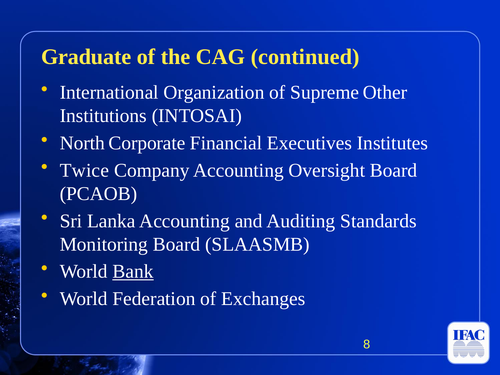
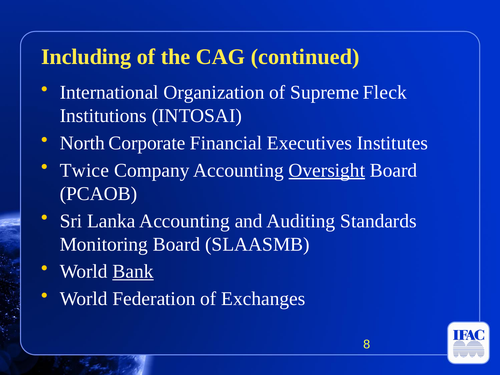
Graduate: Graduate -> Including (86, 57)
Other: Other -> Fleck (385, 93)
Oversight underline: none -> present (327, 170)
